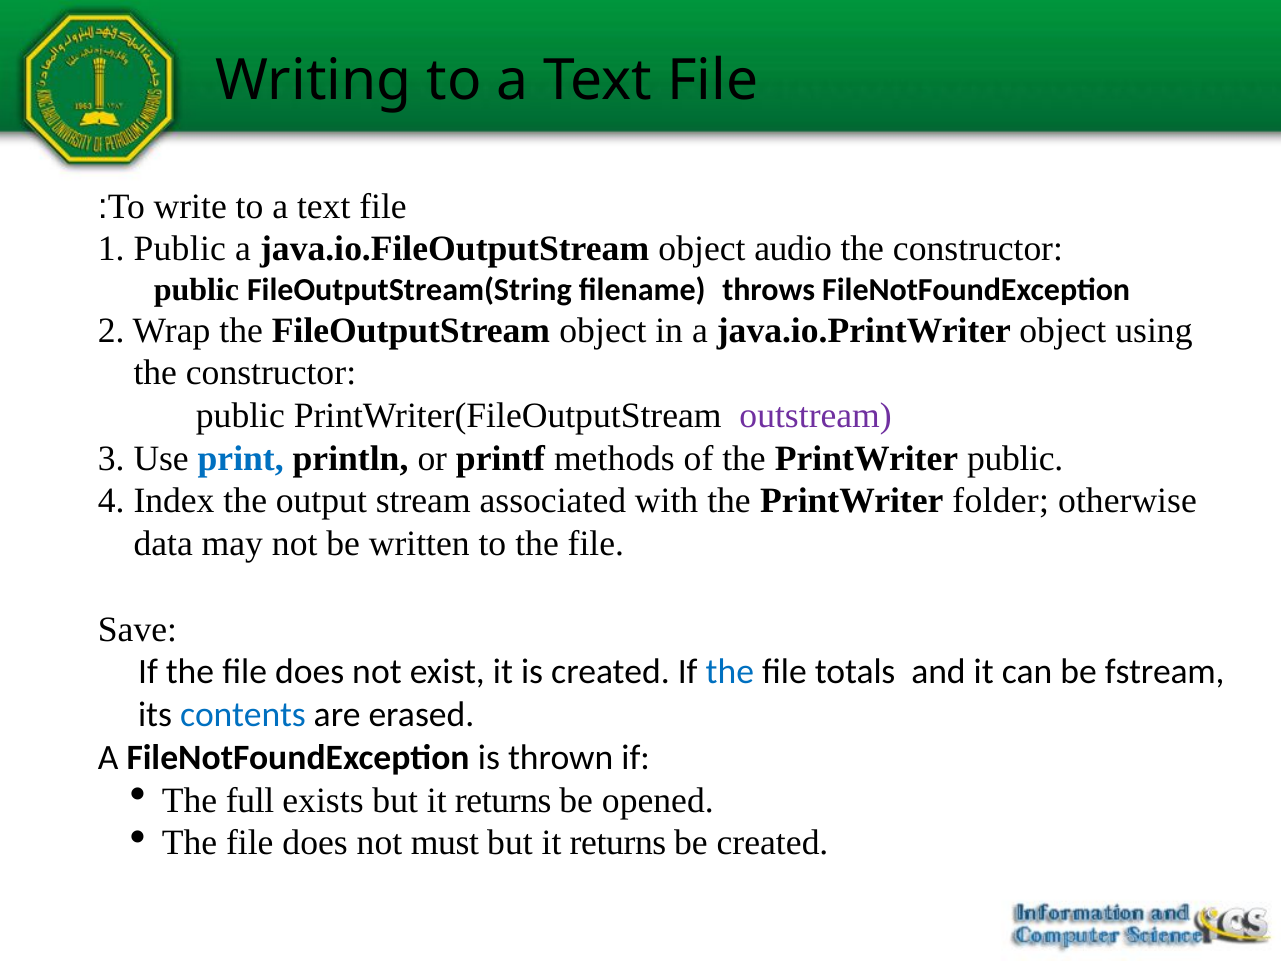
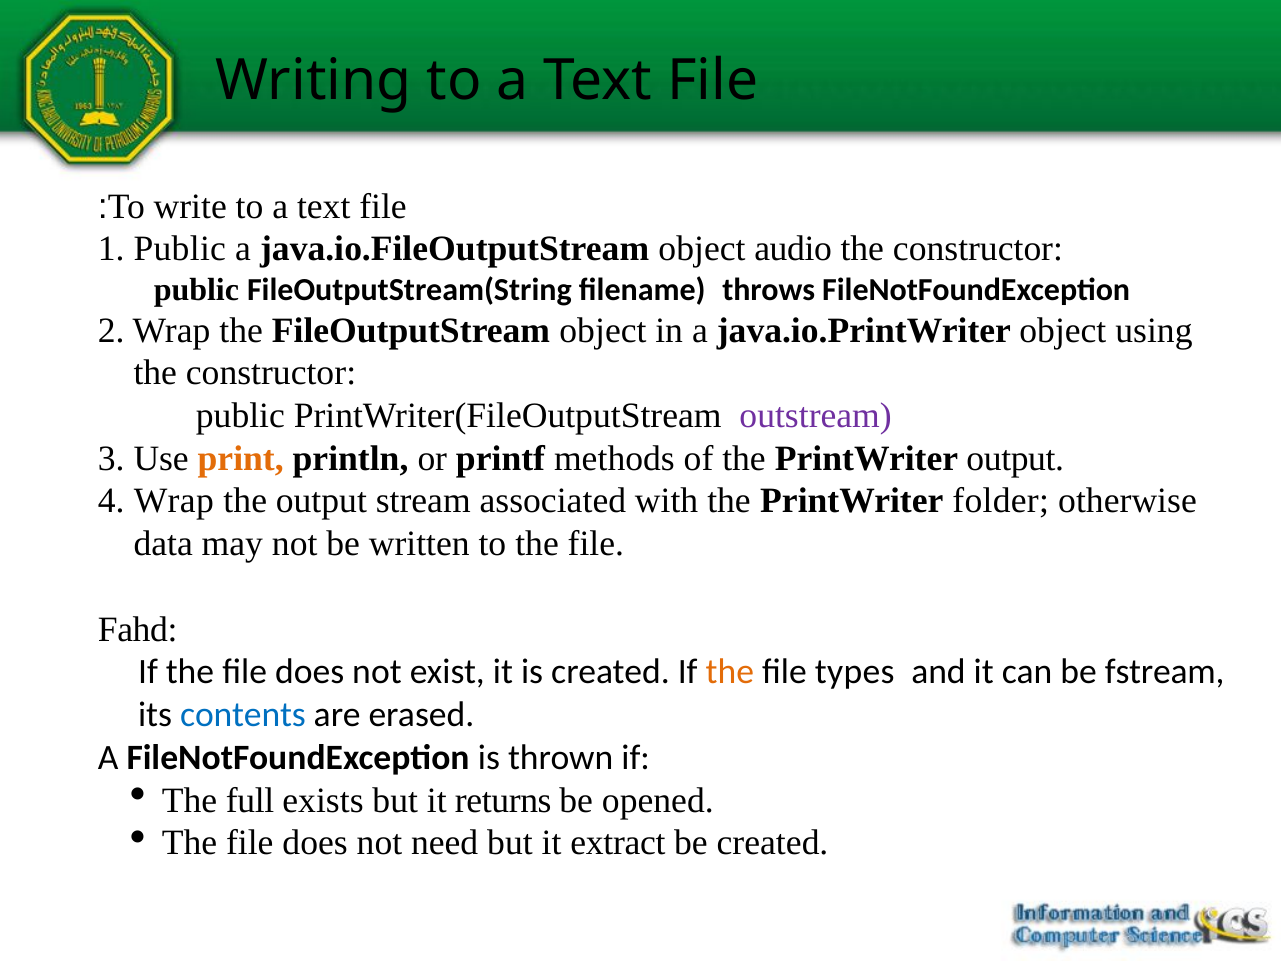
print colour: blue -> orange (241, 458)
PrintWriter public: public -> output (1015, 458)
4 Index: Index -> Wrap (174, 501)
Save: Save -> Fahd (138, 629)
the colour: blue -> orange (730, 672)
totals: totals -> types (855, 672)
must: must -> need (445, 843)
returns: returns -> extract (618, 843)
